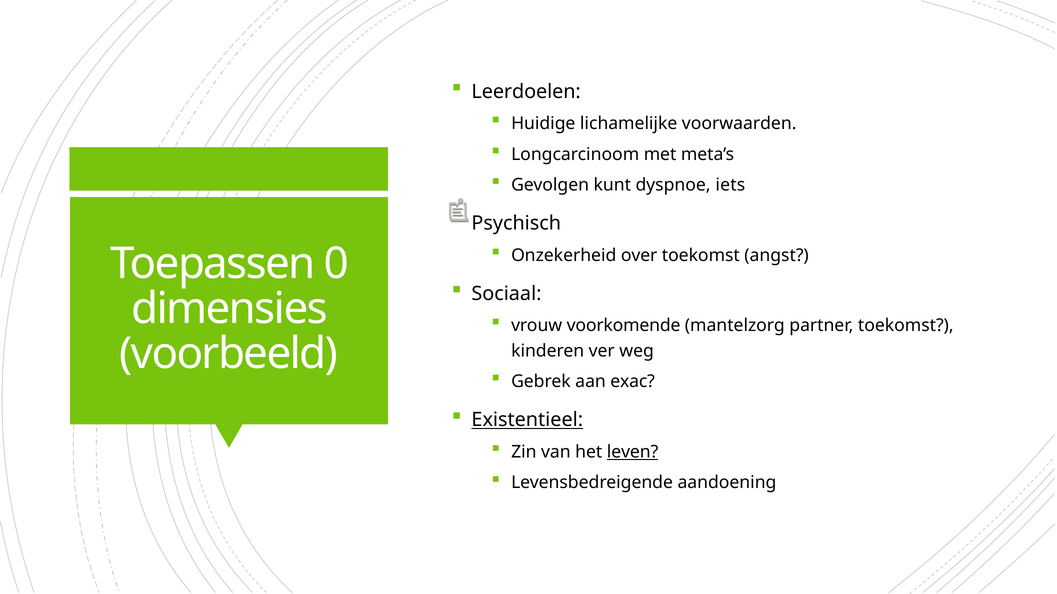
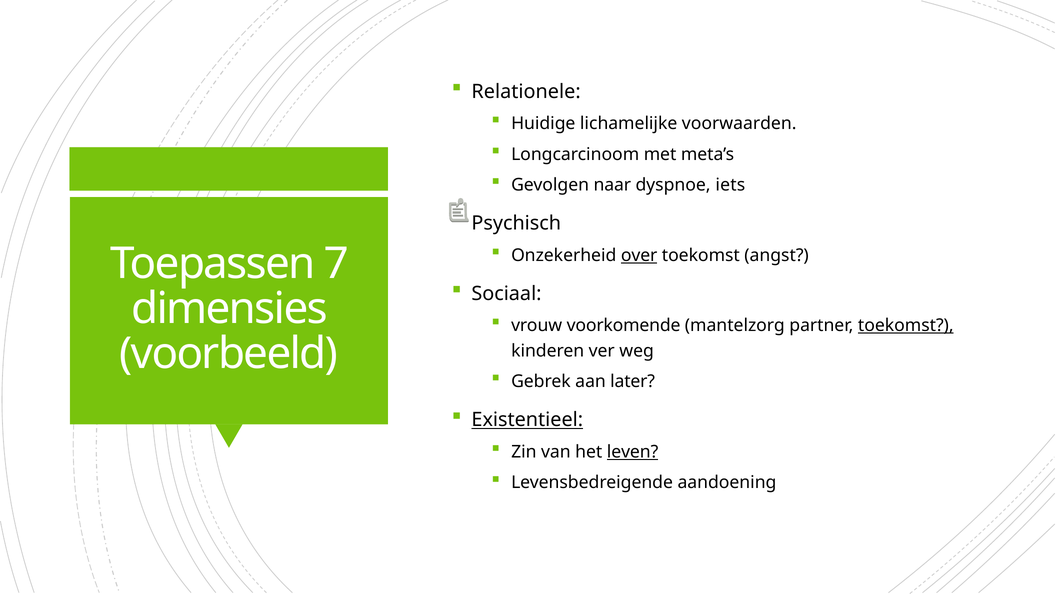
Leerdoelen: Leerdoelen -> Relationele (526, 92)
kunt: kunt -> naar (612, 185)
over underline: none -> present (639, 256)
0: 0 -> 7 (336, 264)
toekomst underline: none -> present (906, 326)
exac: exac -> later (633, 382)
